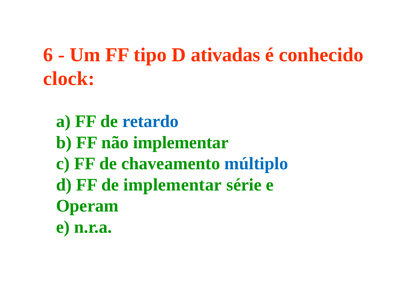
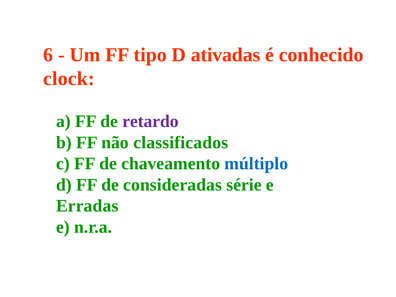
retardo colour: blue -> purple (150, 121)
não implementar: implementar -> classificados (181, 142)
de implementar: implementar -> consideradas (173, 185)
Operam: Operam -> Erradas (87, 206)
